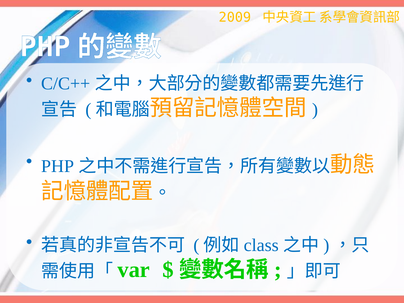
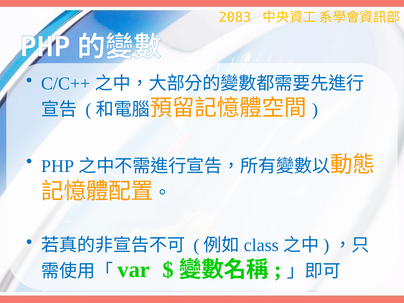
2009: 2009 -> 2083 (235, 17)
